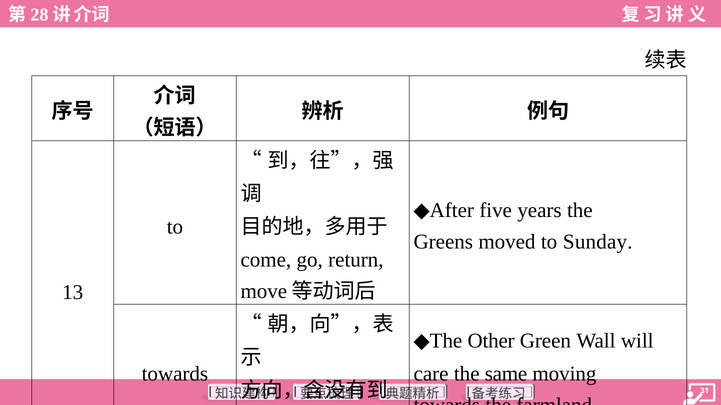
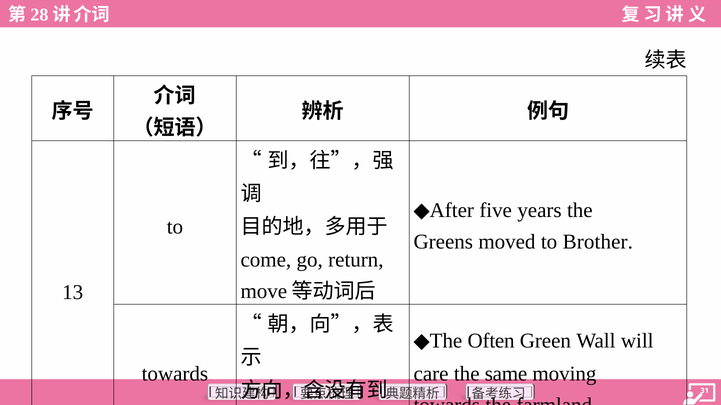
Sunday: Sunday -> Brother (598, 242)
Other: Other -> Often (491, 341)
